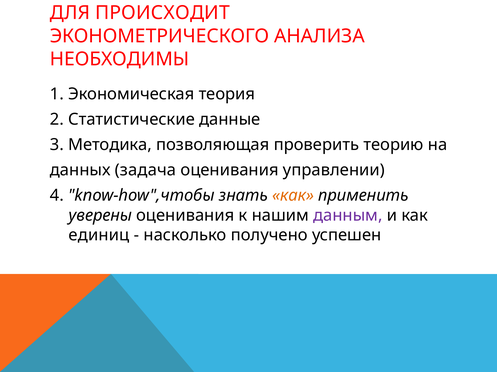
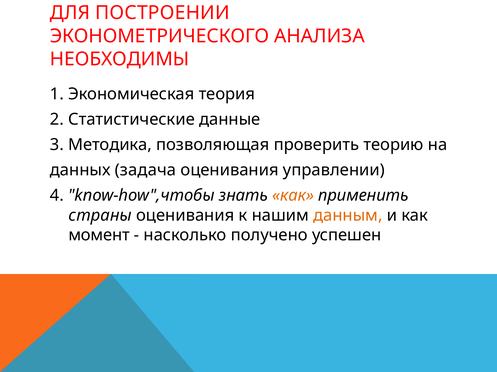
ПРОИСХОДИТ: ПРОИСХОДИТ -> ПОСТРОЕНИИ (162, 13)
уверены: уверены -> страны (100, 216)
данным colour: purple -> orange (348, 216)
единиц: единиц -> момент (99, 236)
